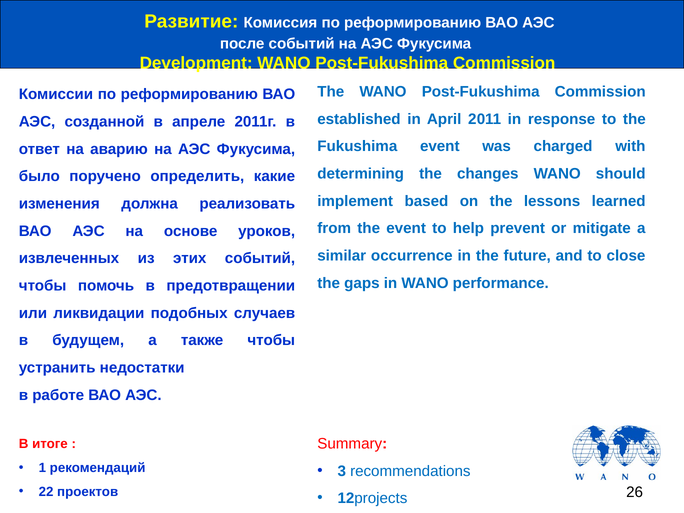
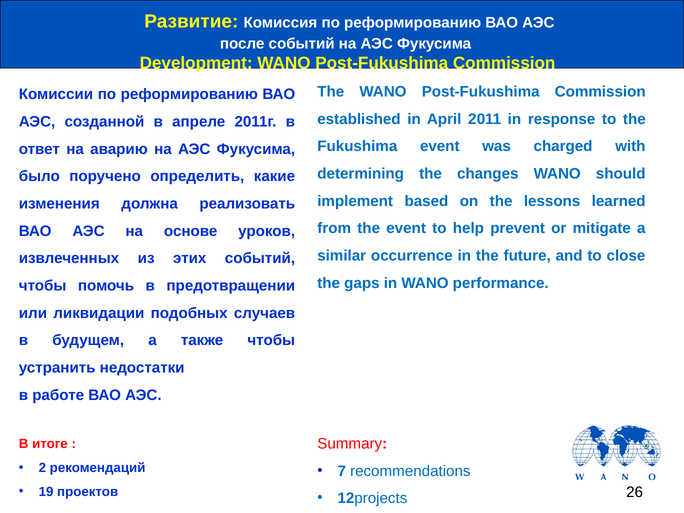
1: 1 -> 2 (42, 468)
3: 3 -> 7 (342, 471)
22: 22 -> 19 (46, 492)
